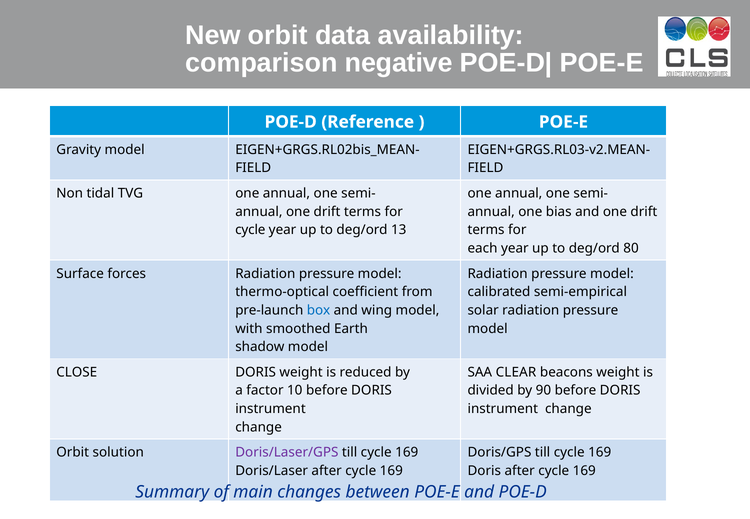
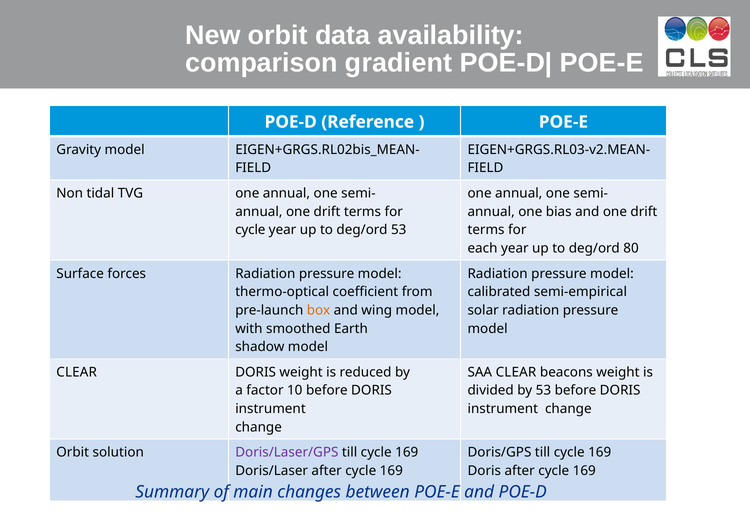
negative: negative -> gradient (399, 63)
deg/ord 13: 13 -> 53 (399, 230)
box colour: blue -> orange (319, 310)
CLOSE: CLOSE -> CLEAR (77, 372)
by 90: 90 -> 53 (543, 391)
